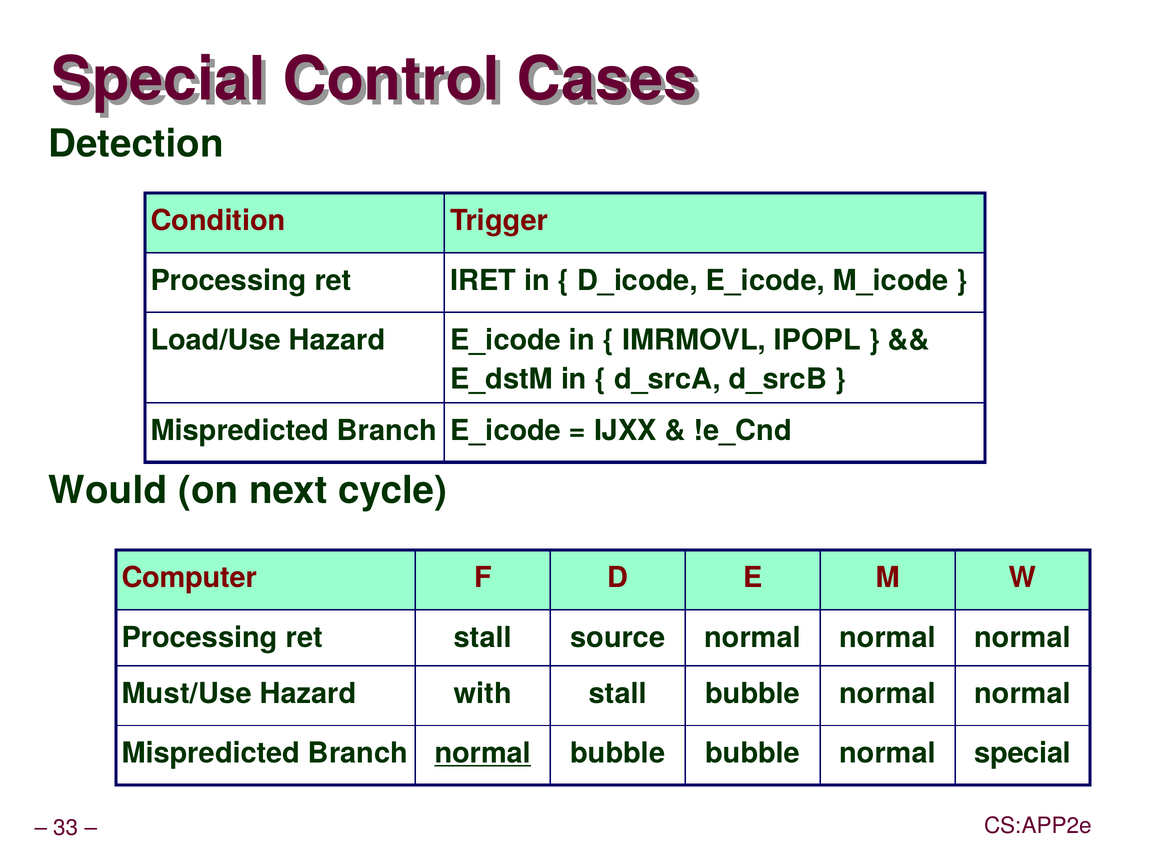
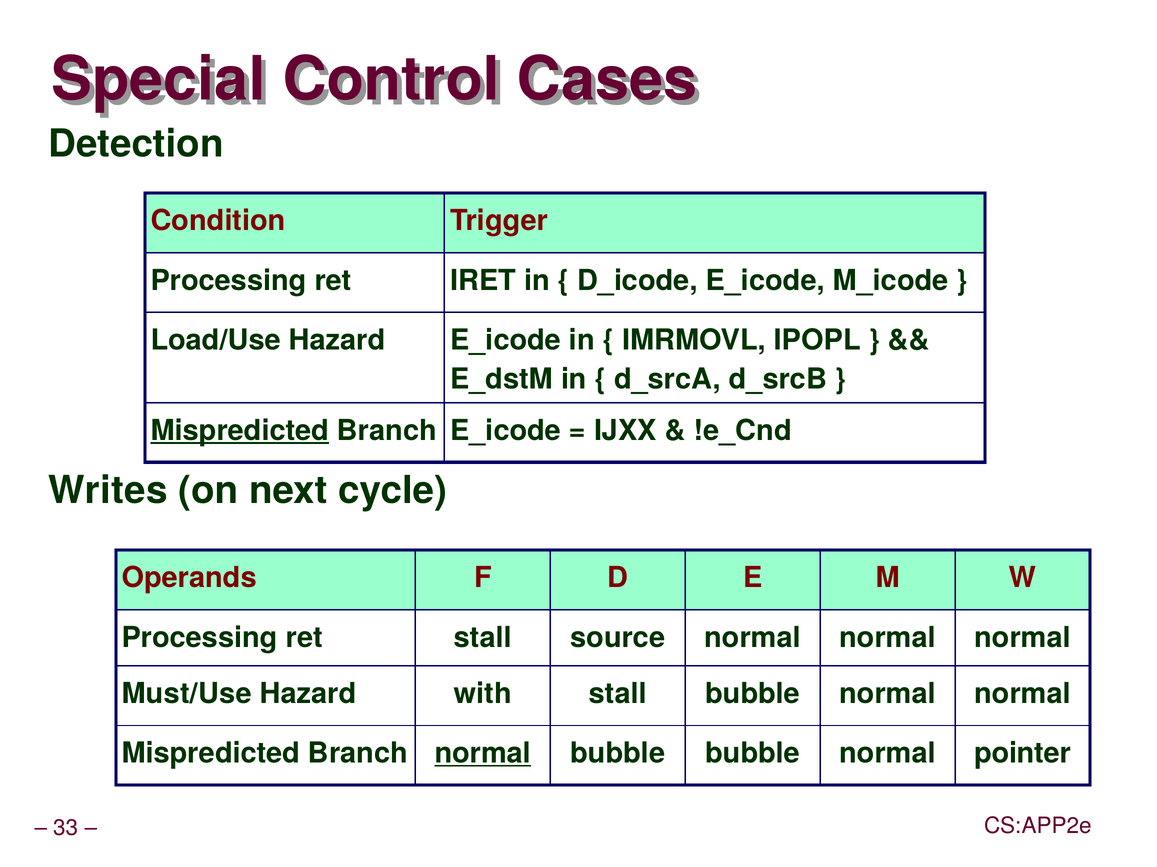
Mispredicted underline: none -> present (240, 431)
Would: Would -> Writes (108, 491)
Computer: Computer -> Operands (189, 578)
normal special: special -> pointer (1023, 754)
